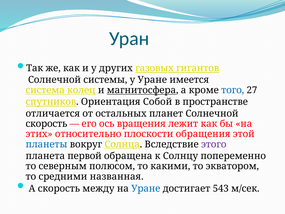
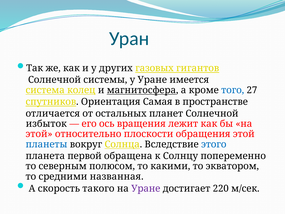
Собой: Собой -> Самая (158, 102)
скорость: скорость -> избыток (46, 124)
этих: этих -> этой (39, 134)
этого colour: purple -> blue (214, 144)
между: между -> такого (98, 188)
Уране colour: blue -> purple (146, 188)
543: 543 -> 220 (221, 188)
